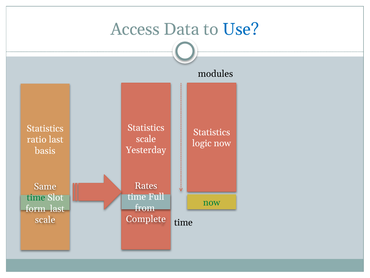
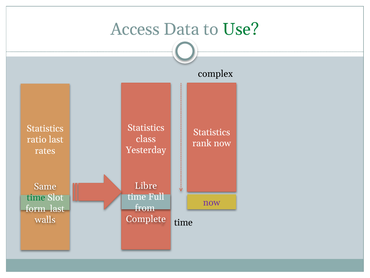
Use colour: blue -> green (241, 29)
modules: modules -> complex (215, 74)
scale: scale -> class (146, 139)
logic: logic -> rank (202, 143)
basis: basis -> rates (45, 151)
Rates: Rates -> Libre (146, 185)
now colour: green -> purple (212, 202)
scale: scale -> walls (45, 219)
